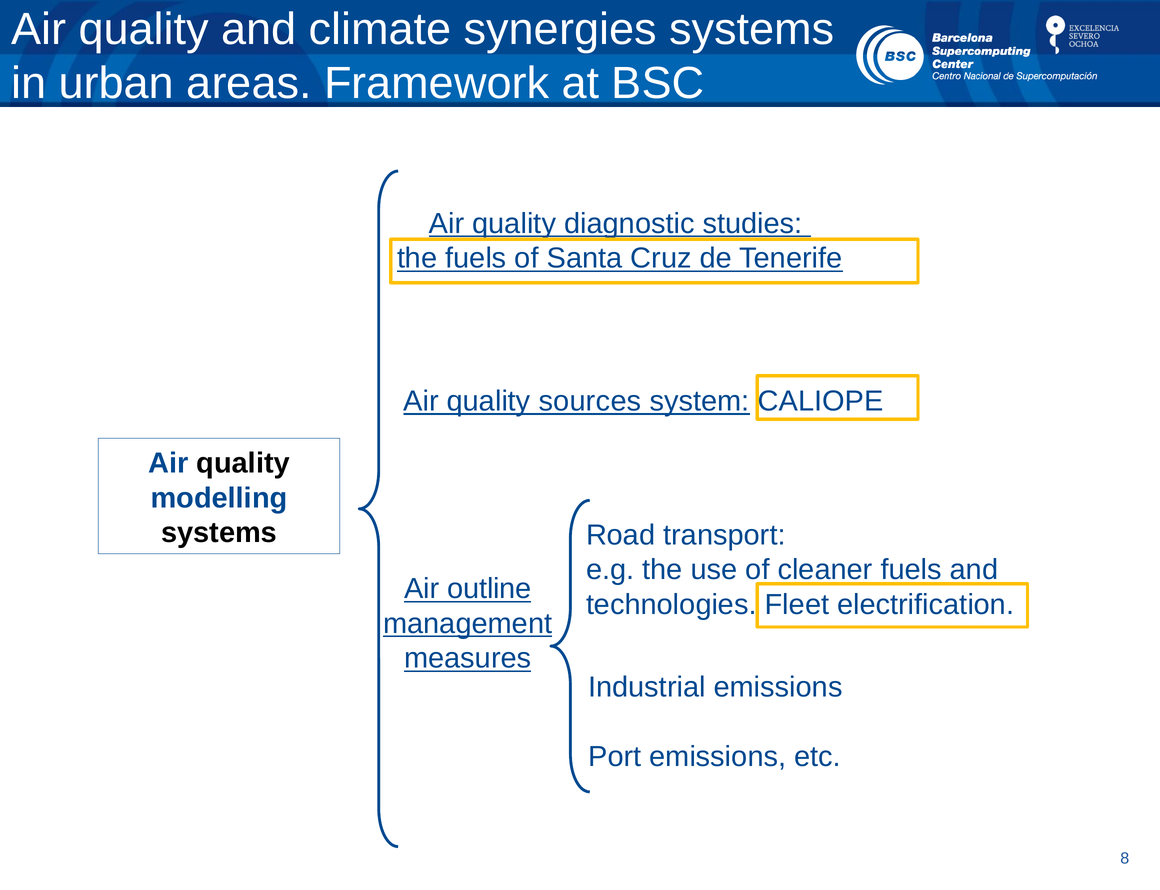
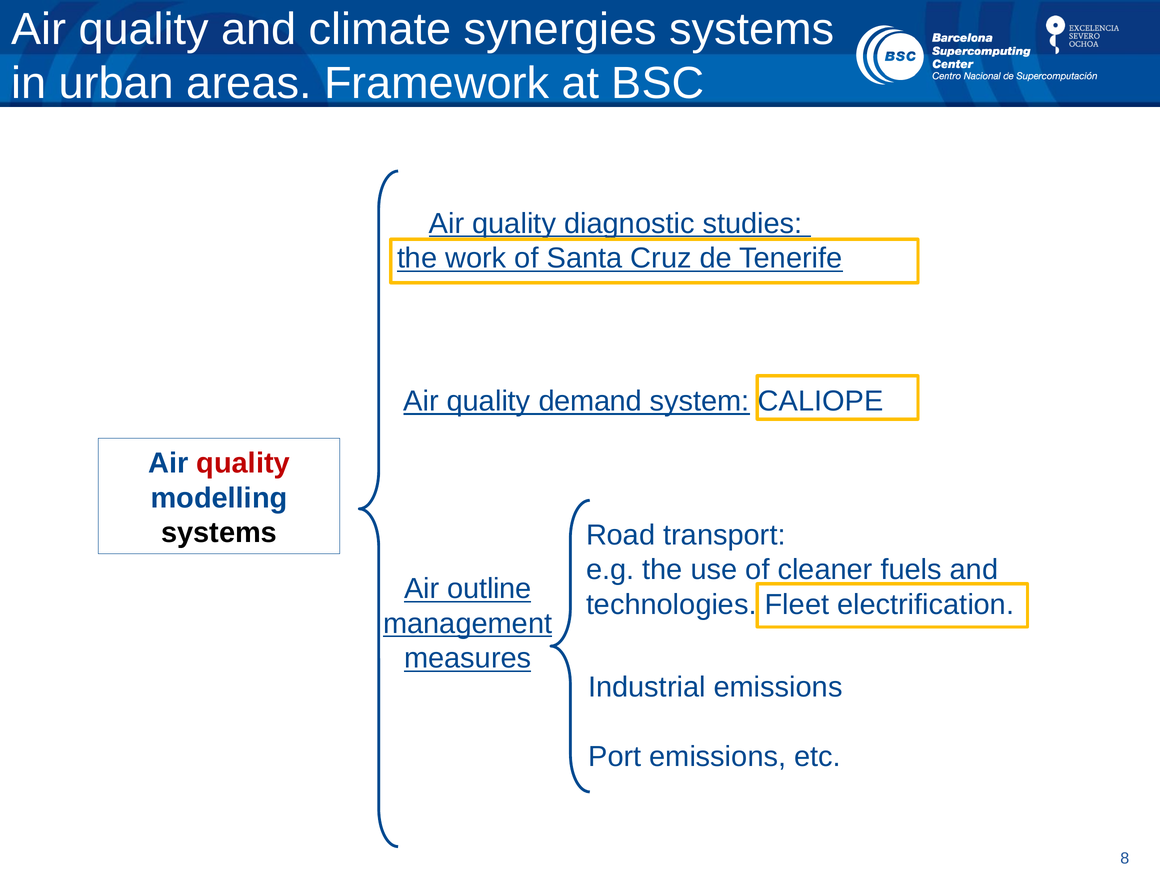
the fuels: fuels -> work (476, 259)
sources: sources -> demand (590, 401)
quality colour: black -> red (243, 464)
